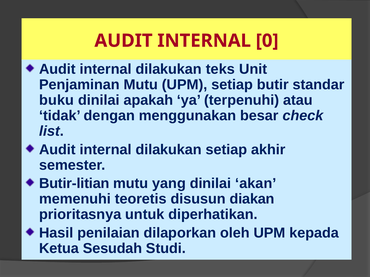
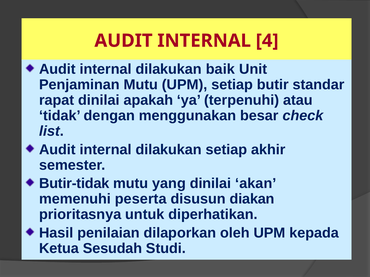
0: 0 -> 4 (267, 41)
teks: teks -> baik (220, 69)
buku: buku -> rapat (57, 100)
Butir-litian: Butir-litian -> Butir-tidak (74, 184)
teoretis: teoretis -> peserta (141, 199)
